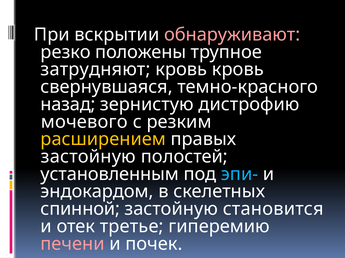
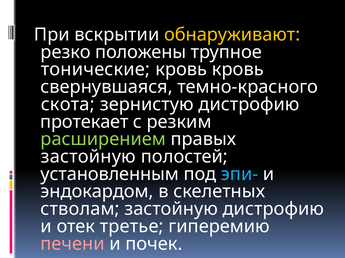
обнаруживают colour: pink -> yellow (232, 35)
затрудняют: затрудняют -> тонические (95, 70)
назад: назад -> скота (68, 105)
мочевого: мочевого -> протекает (84, 122)
расширением colour: yellow -> light green (103, 140)
спинной: спинной -> стволам (80, 210)
застойную становится: становится -> дистрофию (273, 210)
